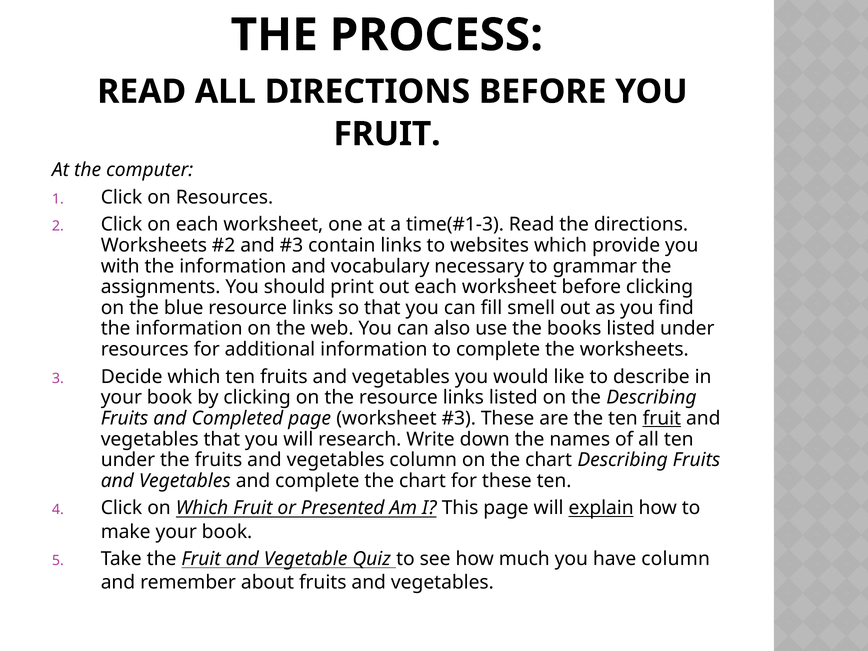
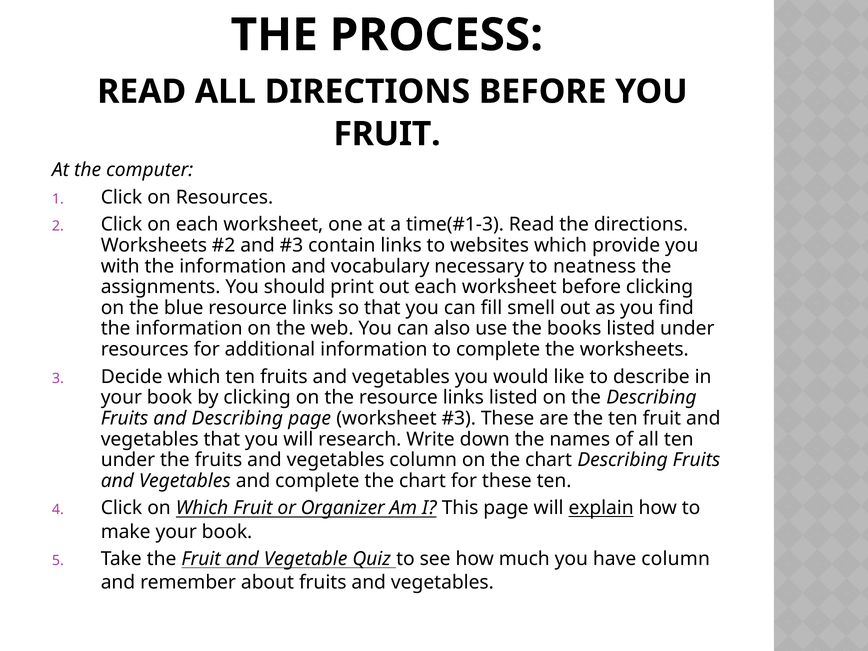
grammar: grammar -> neatness (595, 266)
and Completed: Completed -> Describing (237, 418)
fruit underline: present -> none (662, 418)
Presented: Presented -> Organizer (343, 508)
